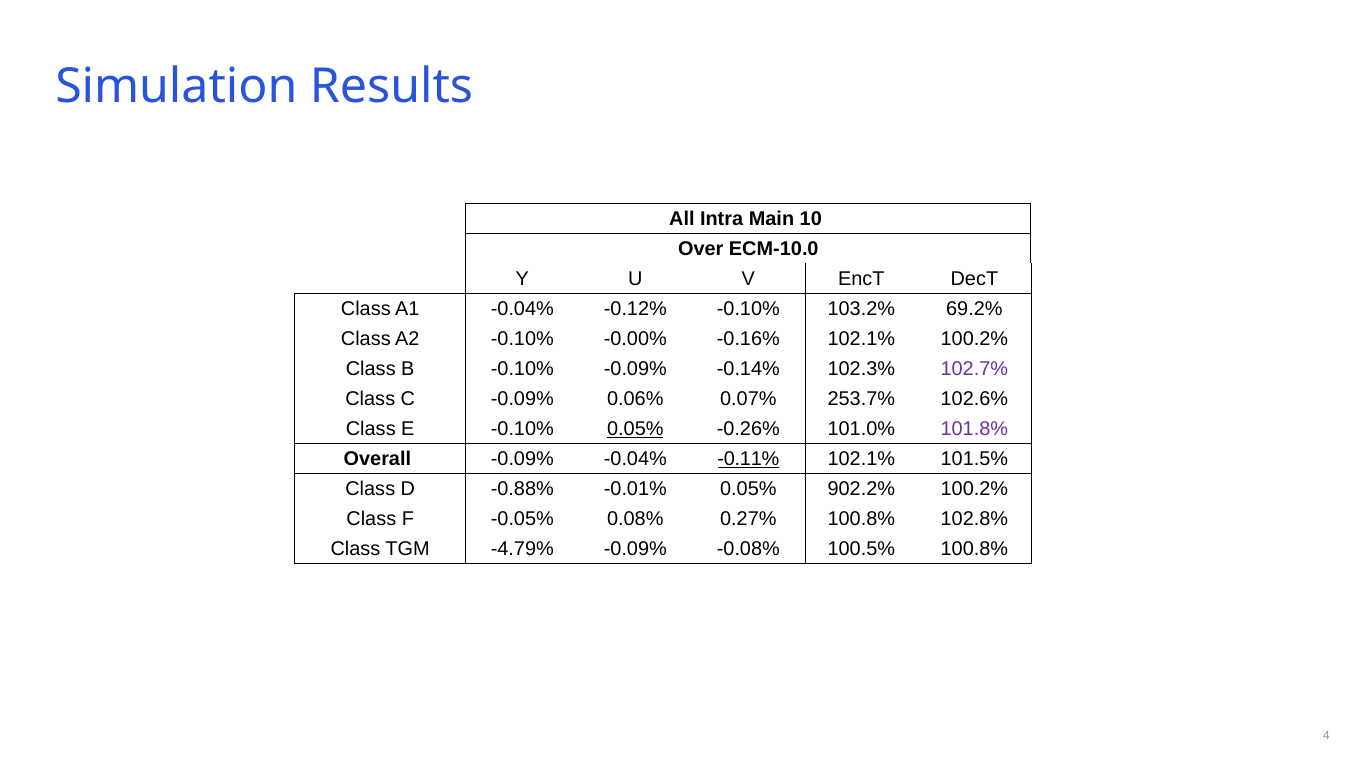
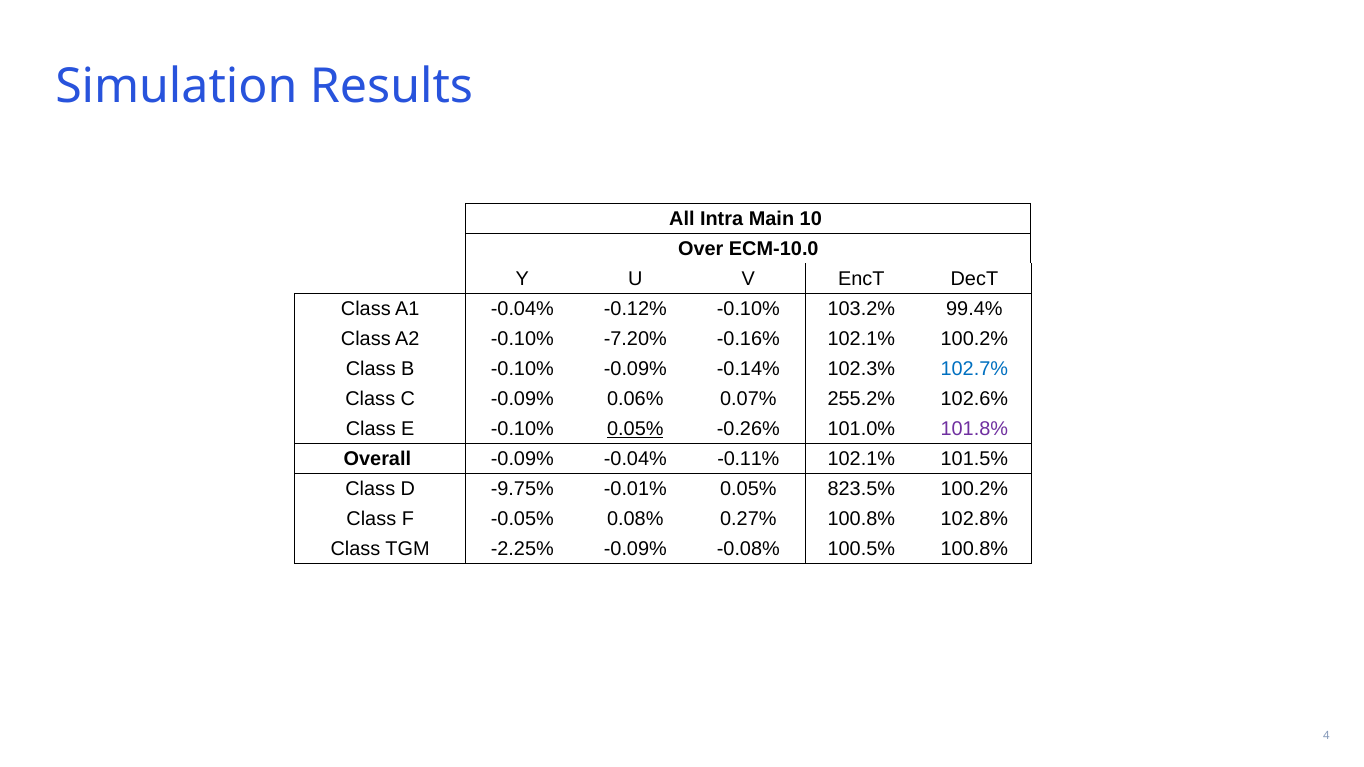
69.2%: 69.2% -> 99.4% (974, 309)
-0.00%: -0.00% -> -7.20% (635, 339)
102.7% colour: purple -> blue (974, 369)
253.7%: 253.7% -> 255.2% (861, 399)
-0.11% underline: present -> none (748, 459)
-0.88%: -0.88% -> -9.75% (522, 489)
902.2%: 902.2% -> 823.5% (861, 489)
-4.79%: -4.79% -> -2.25% (522, 549)
